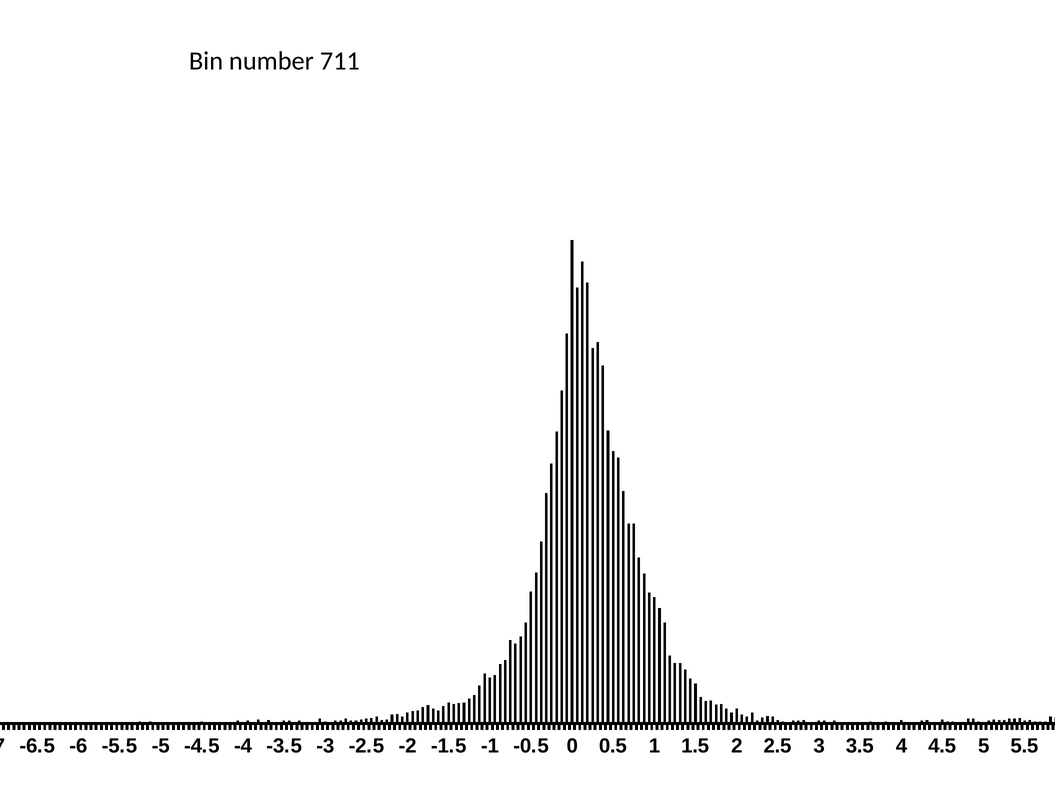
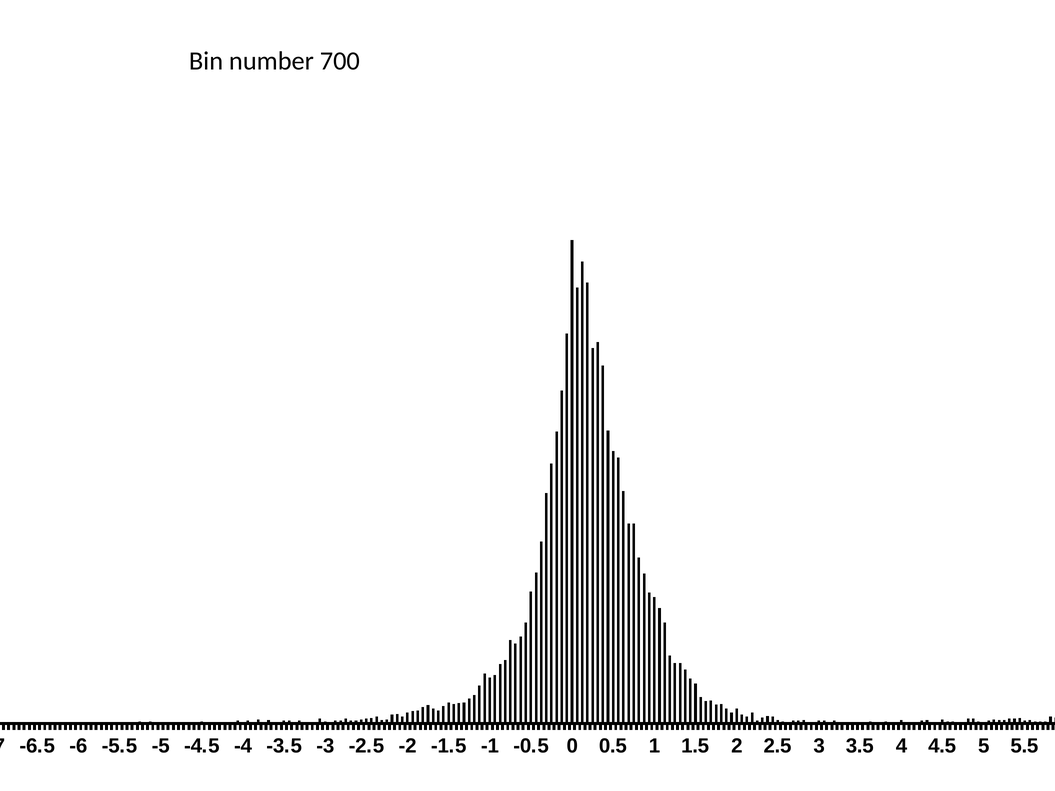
number 711: 711 -> 700 (340, 61)
